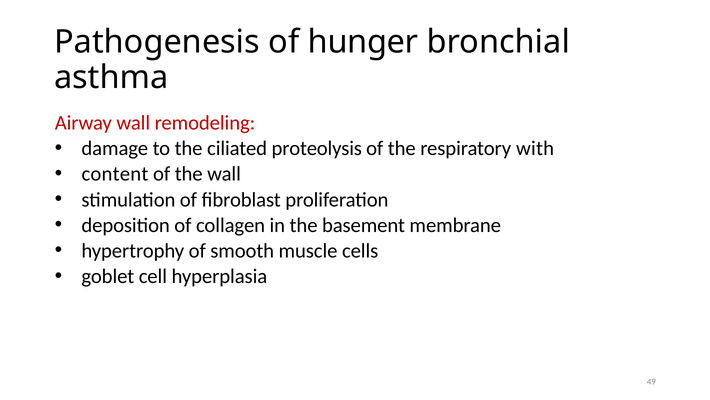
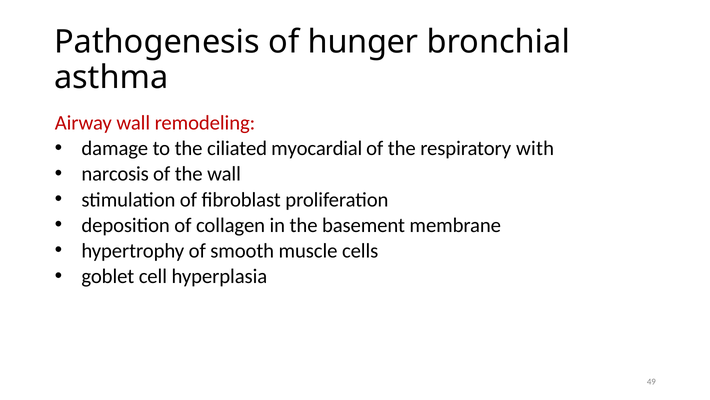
proteolysis: proteolysis -> myocardial (317, 148)
content: content -> narcosis (115, 174)
